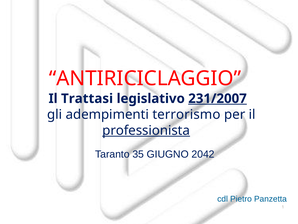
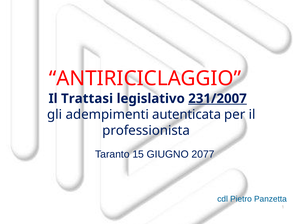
terrorismo: terrorismo -> autenticata (187, 114)
professionista underline: present -> none (146, 130)
35: 35 -> 15 (138, 154)
2042: 2042 -> 2077 (203, 154)
